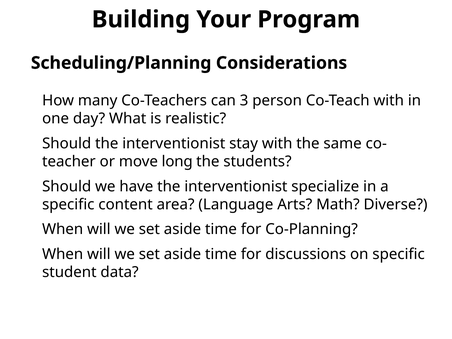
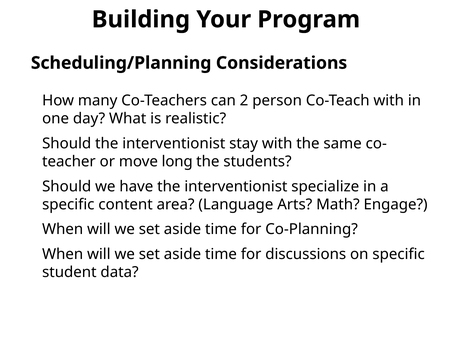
3: 3 -> 2 (244, 100)
Diverse: Diverse -> Engage (396, 204)
